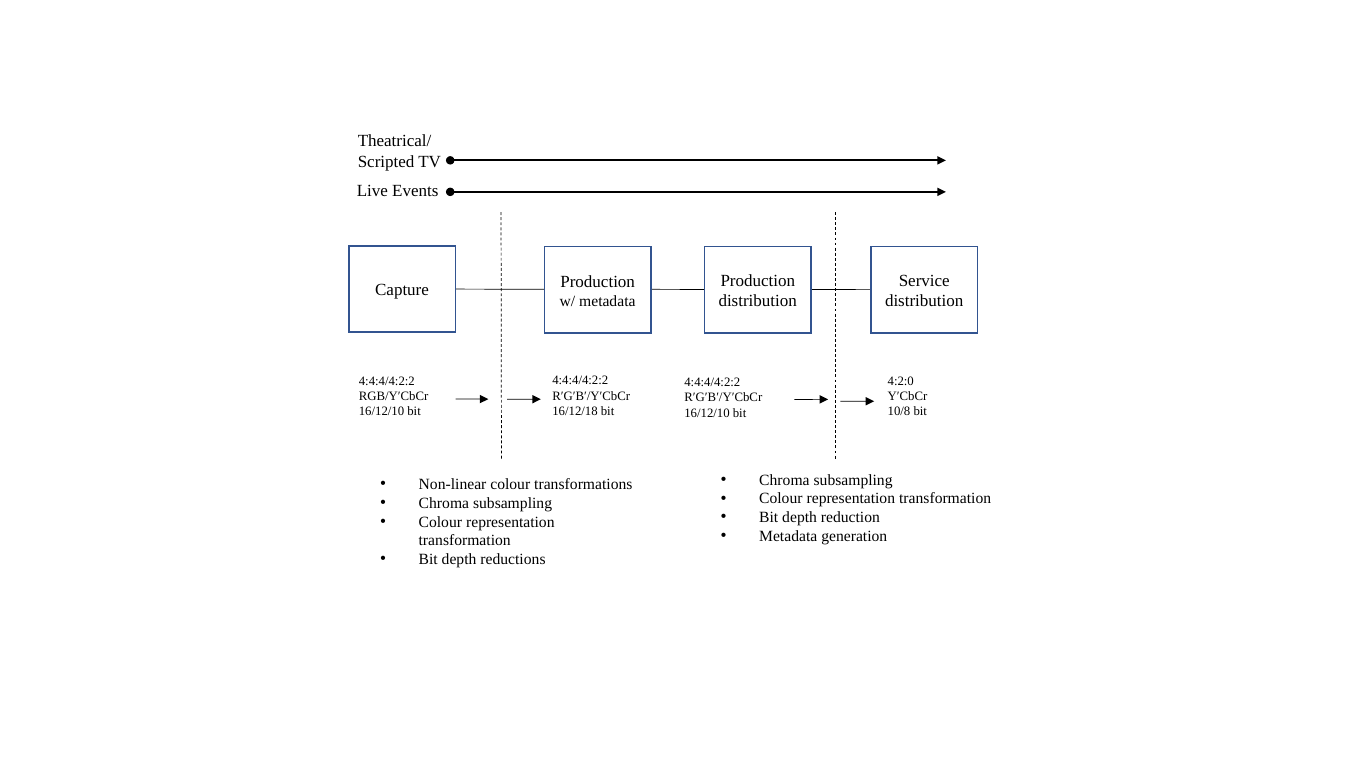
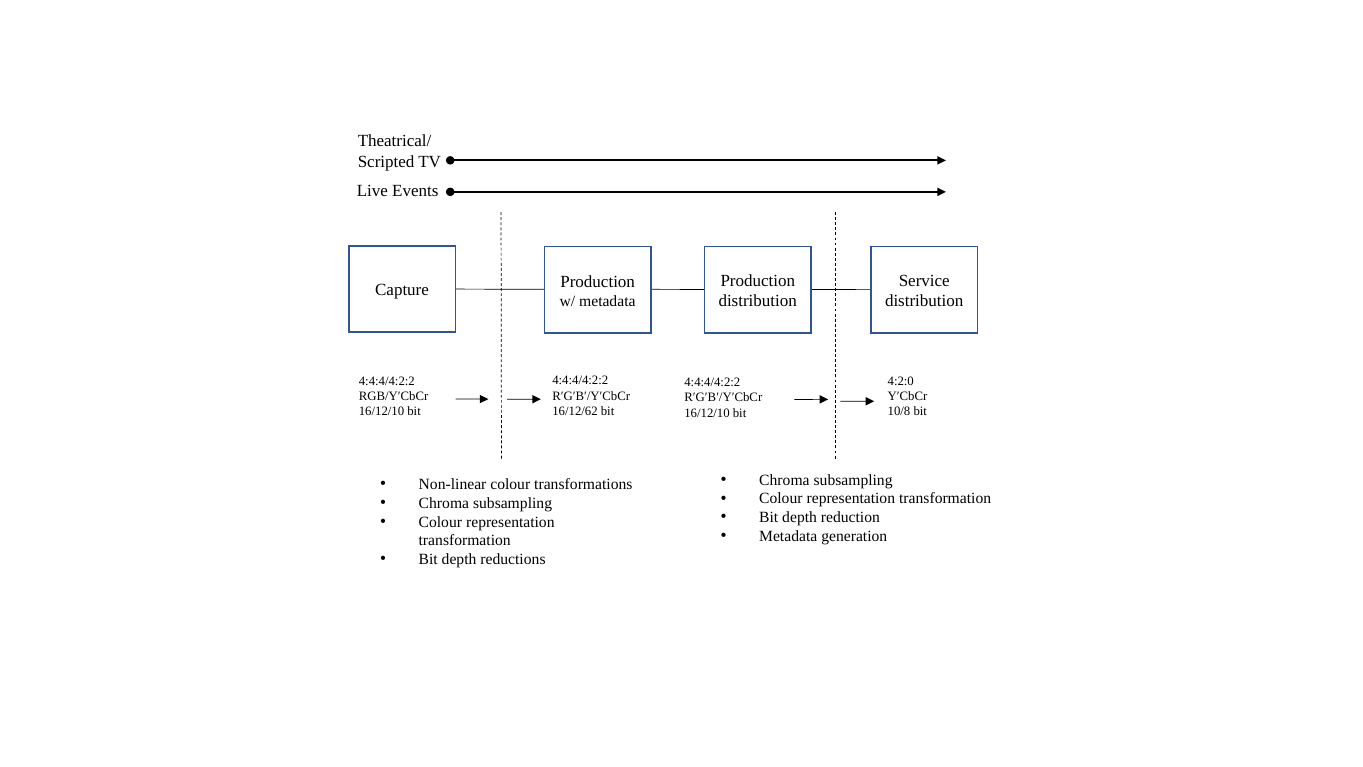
16/12/18: 16/12/18 -> 16/12/62 (575, 411)
